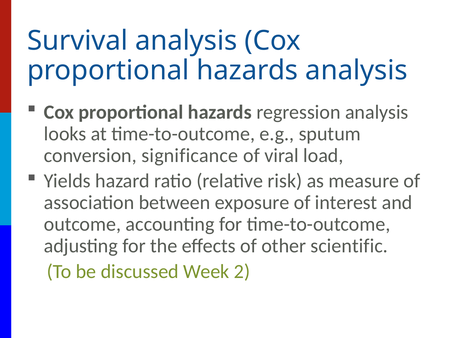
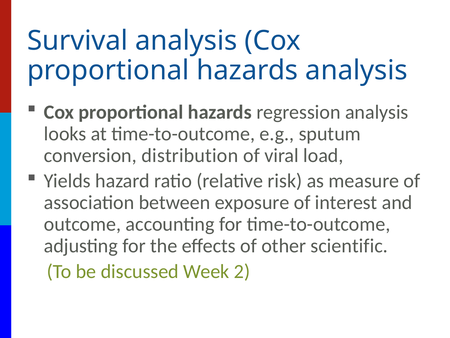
significance: significance -> distribution (190, 155)
